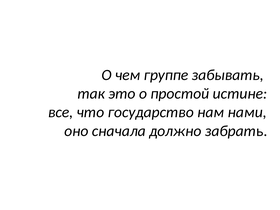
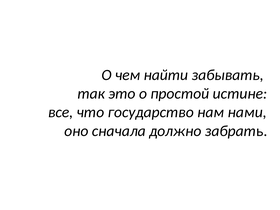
группе: группе -> найти (166, 75)
